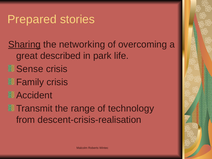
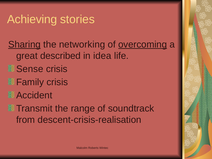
Prepared: Prepared -> Achieving (32, 19)
overcoming underline: none -> present (143, 44)
park: park -> idea (102, 56)
technology: technology -> soundtrack (131, 109)
